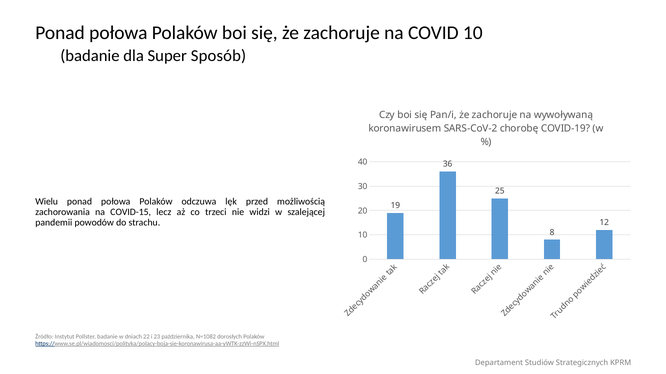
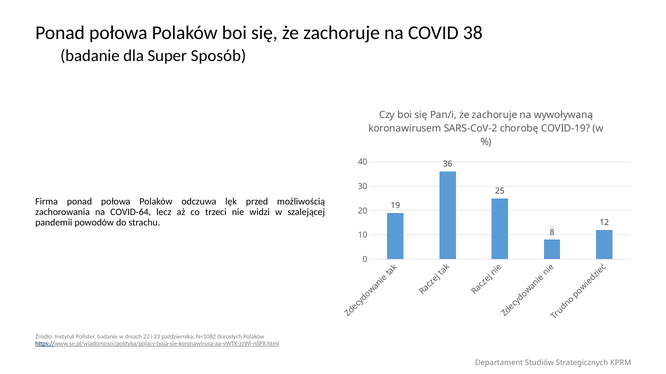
COVID 10: 10 -> 38 (473, 33)
Wielu: Wielu -> Firma (47, 202)
COVID-15: COVID-15 -> COVID-64 (131, 212)
